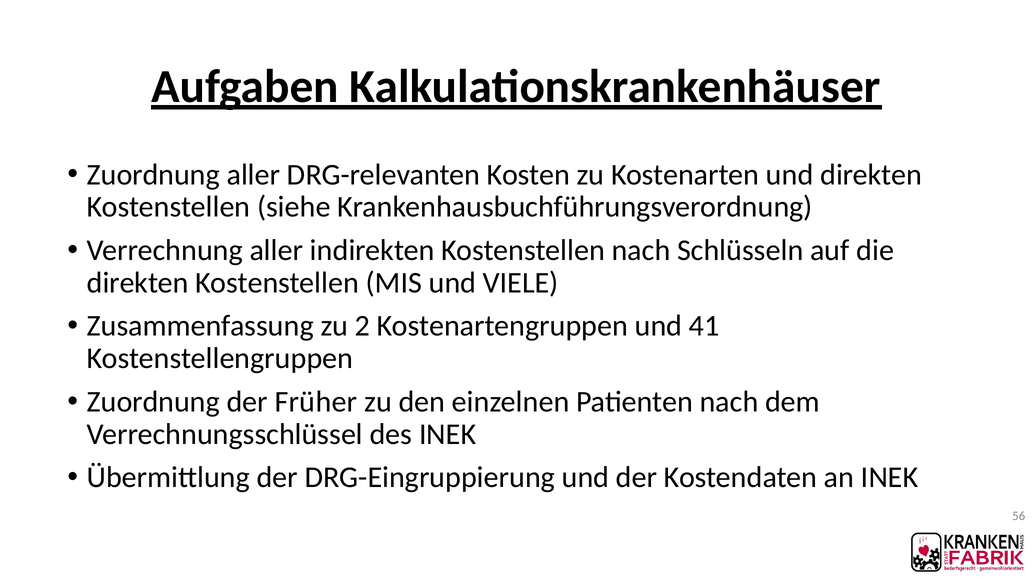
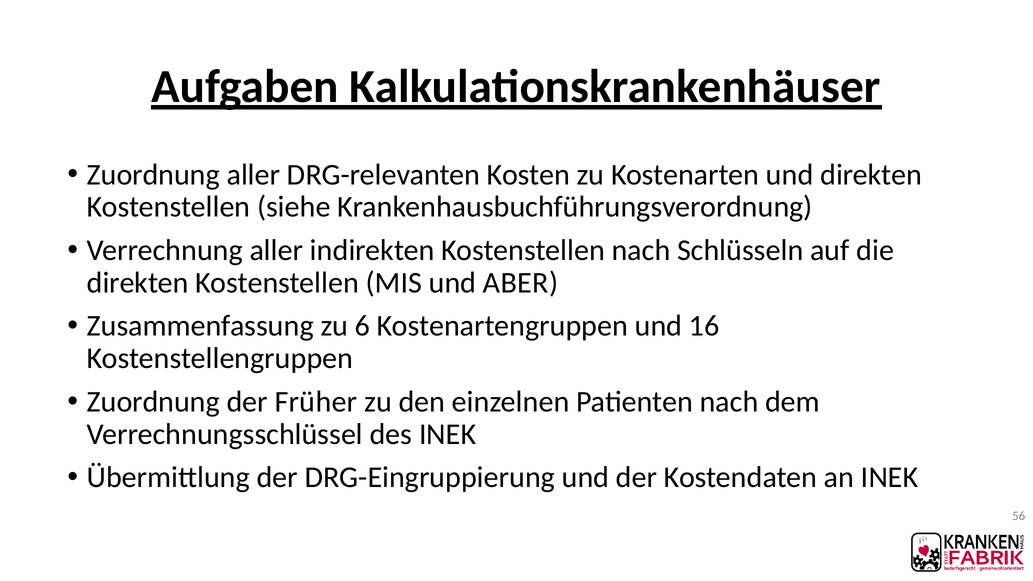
VIELE: VIELE -> ABER (521, 283)
2: 2 -> 6 (363, 326)
41: 41 -> 16 (704, 326)
